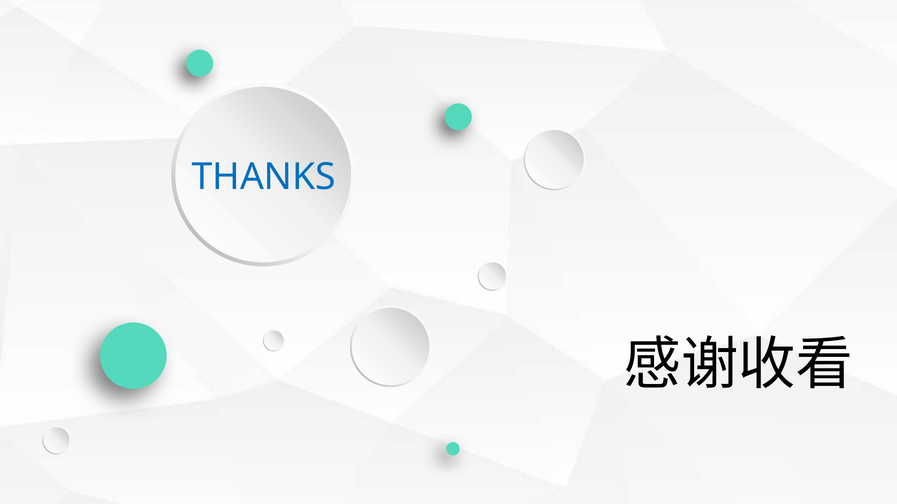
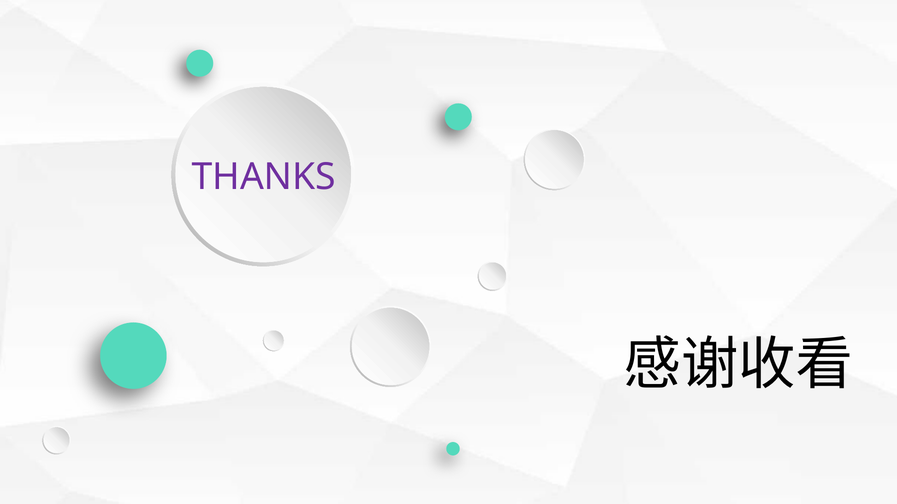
THANKS colour: blue -> purple (264, 177)
